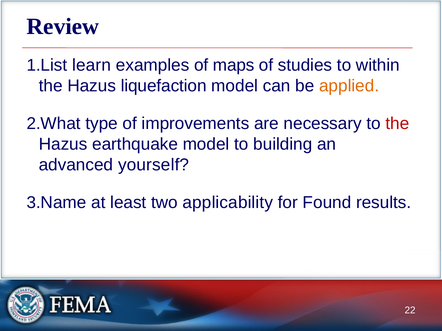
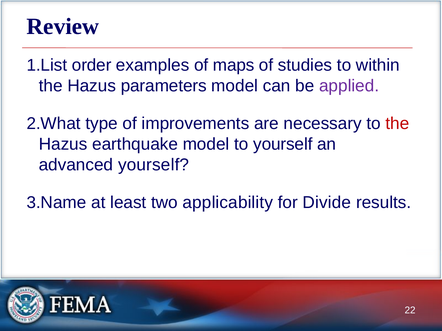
learn: learn -> order (92, 65)
liquefaction: liquefaction -> parameters (164, 86)
applied colour: orange -> purple (349, 86)
to building: building -> yourself (283, 144)
Found: Found -> Divide (327, 203)
